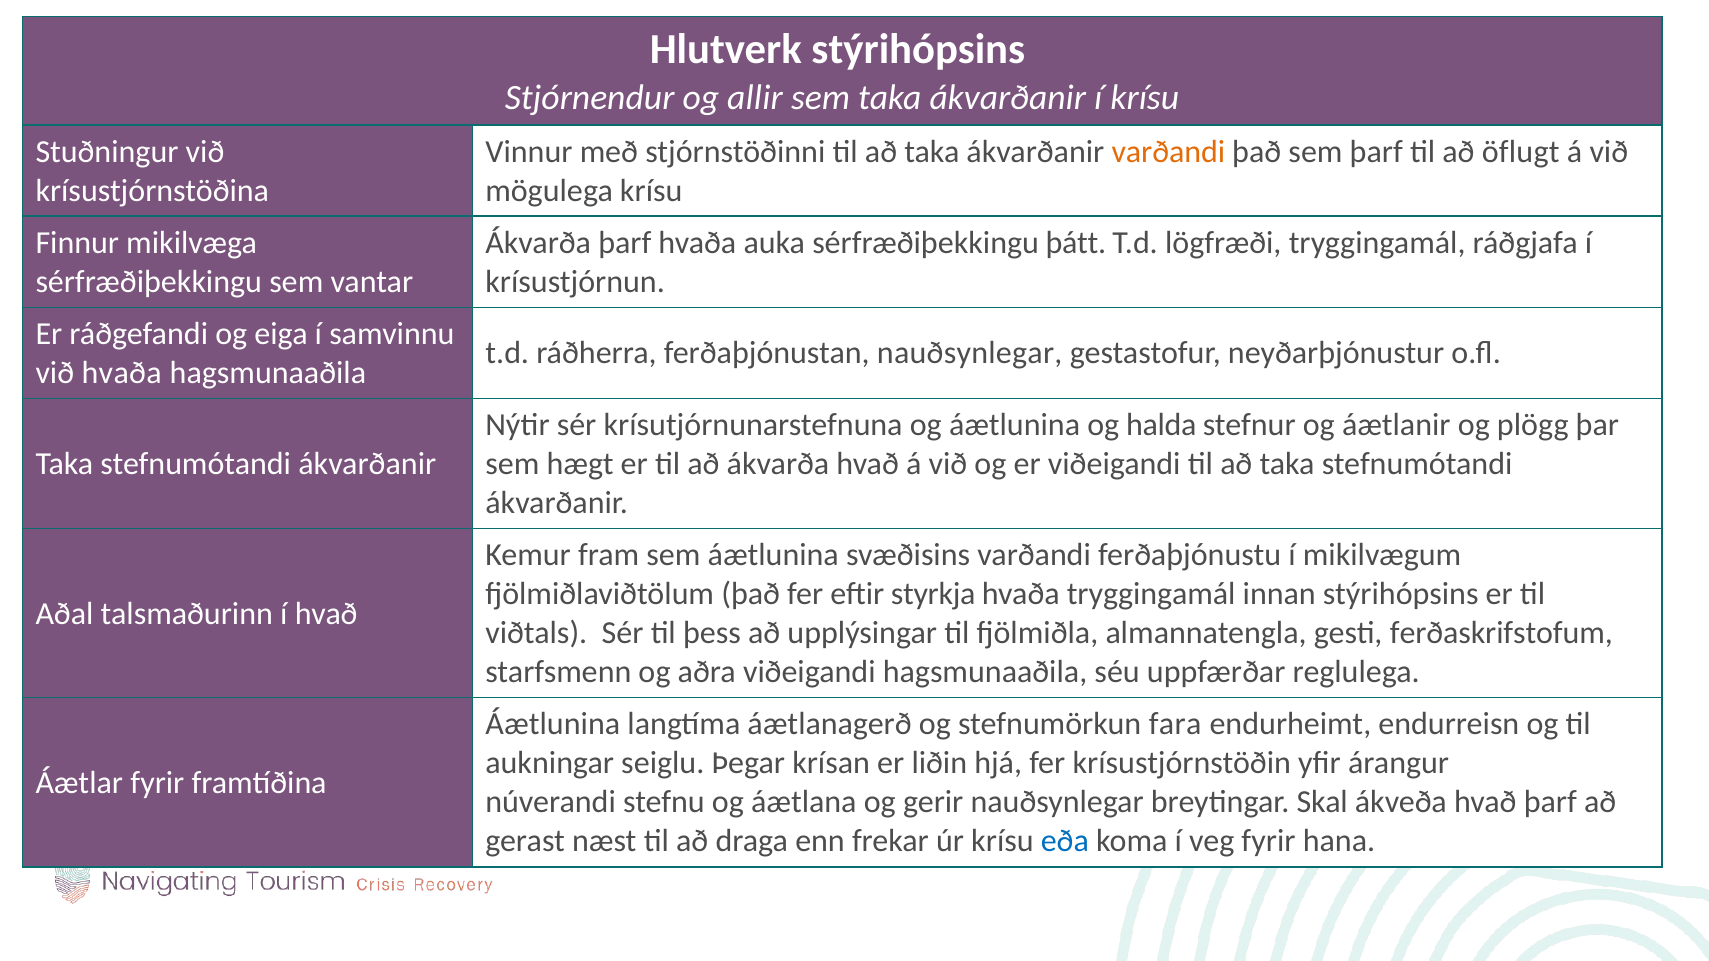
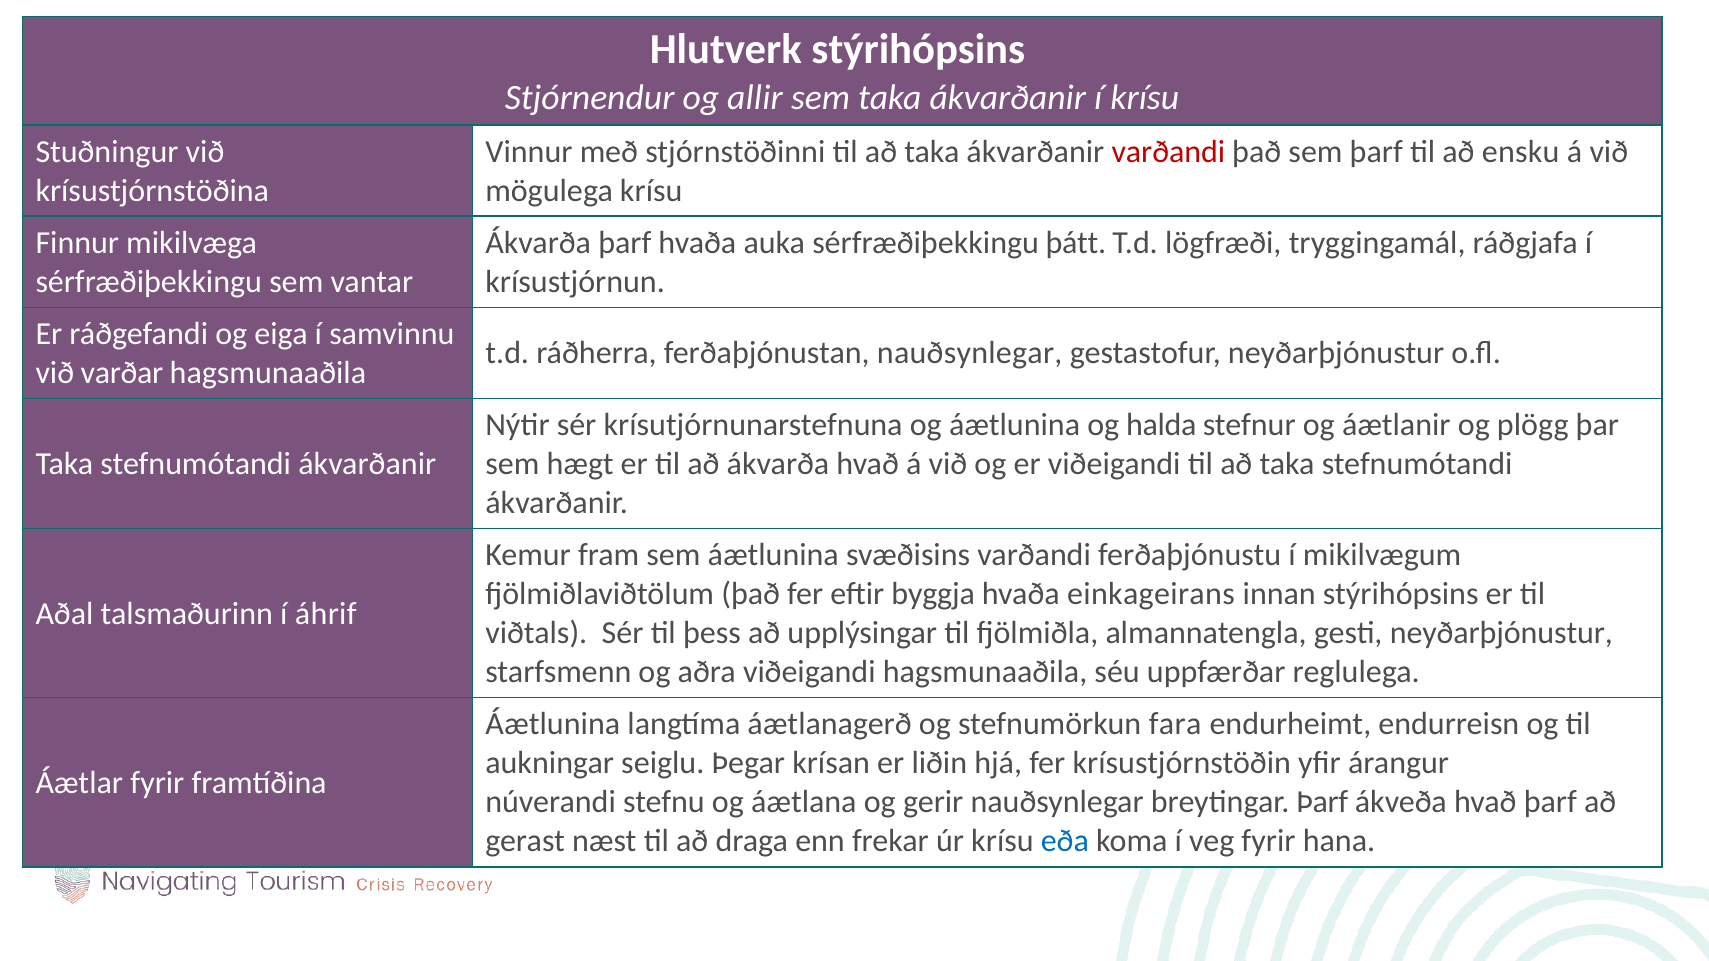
varðandi colour: orange -> red (1168, 152)
öflugt: öflugt -> ensku (1521, 152)
við hvaða: hvaða -> varðar (122, 373)
styrkja: styrkja -> byggja (933, 594)
hvaða tryggingamál: tryggingamál -> einkageirans (1151, 594)
í hvað: hvað -> áhrif (326, 614)
gesti ferðaskrifstofum: ferðaskrifstofum -> neyðarþjónustur (1501, 633)
breytingar Skal: Skal -> Þarf (1322, 803)
